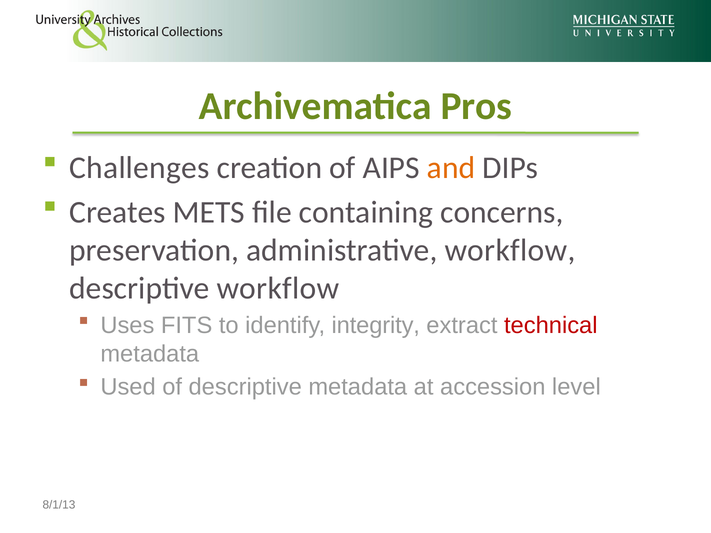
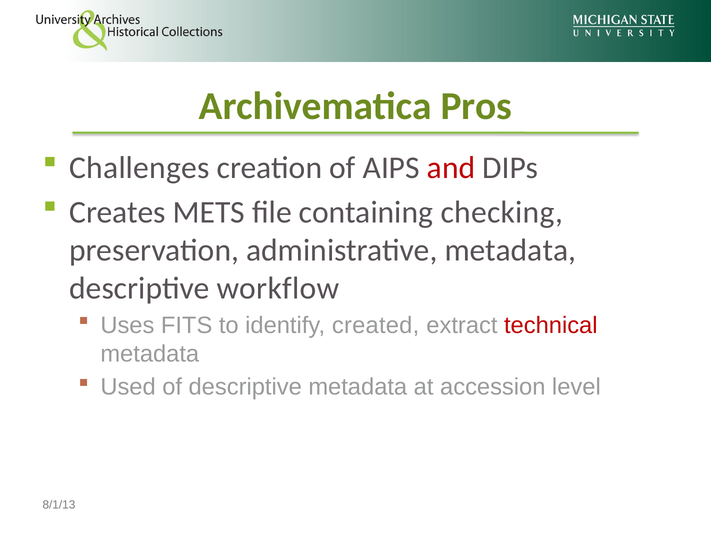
and colour: orange -> red (451, 168)
concerns: concerns -> checking (502, 212)
administrative workflow: workflow -> metadata (510, 250)
integrity: integrity -> created (376, 326)
